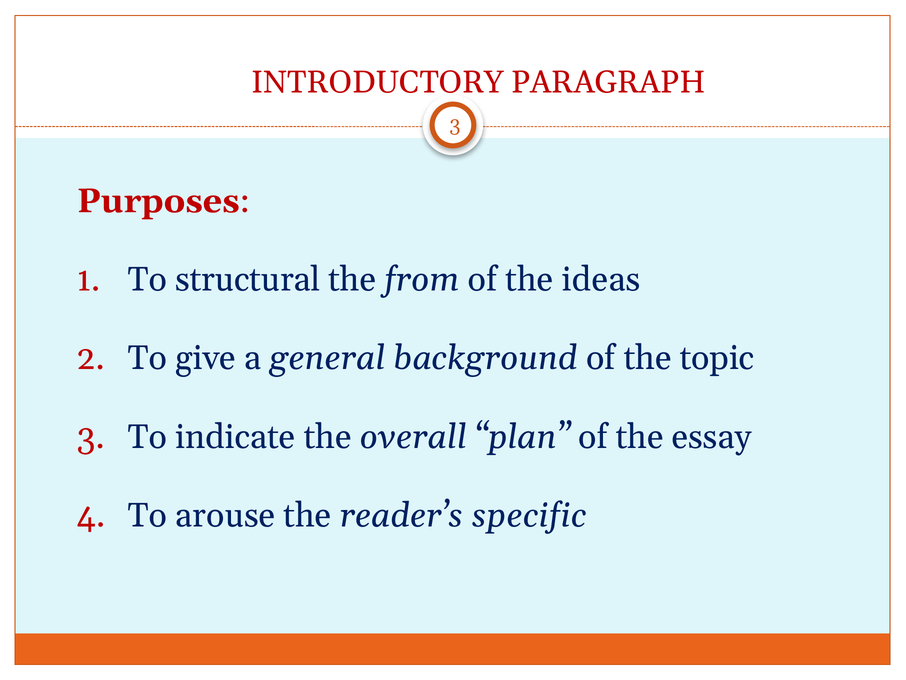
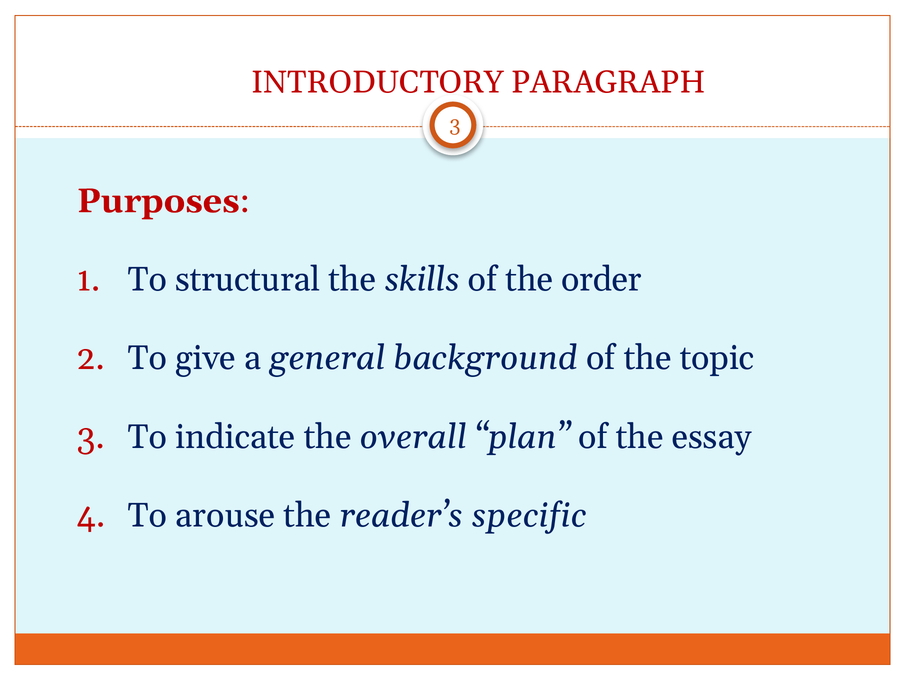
from: from -> skills (422, 279)
ideas: ideas -> order (601, 279)
